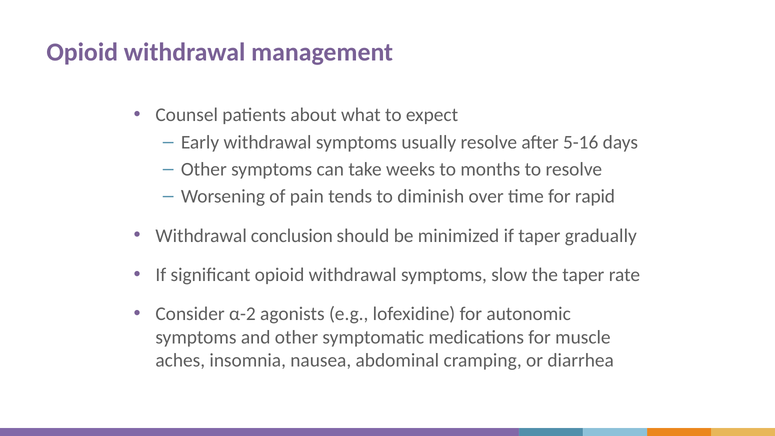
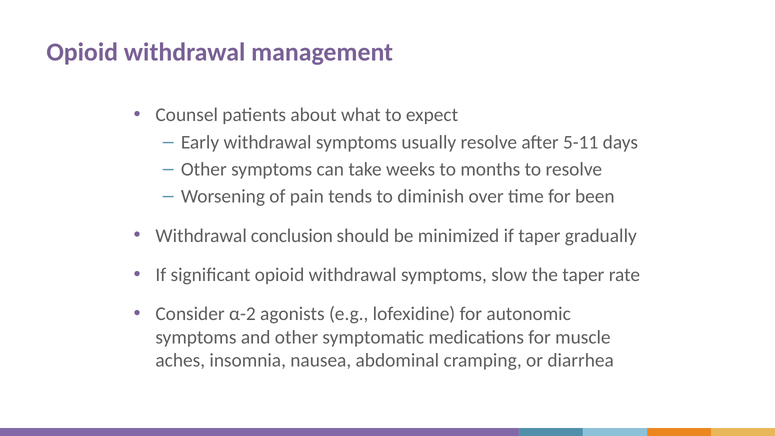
5-16: 5-16 -> 5-11 (581, 142)
rapid: rapid -> been (595, 196)
